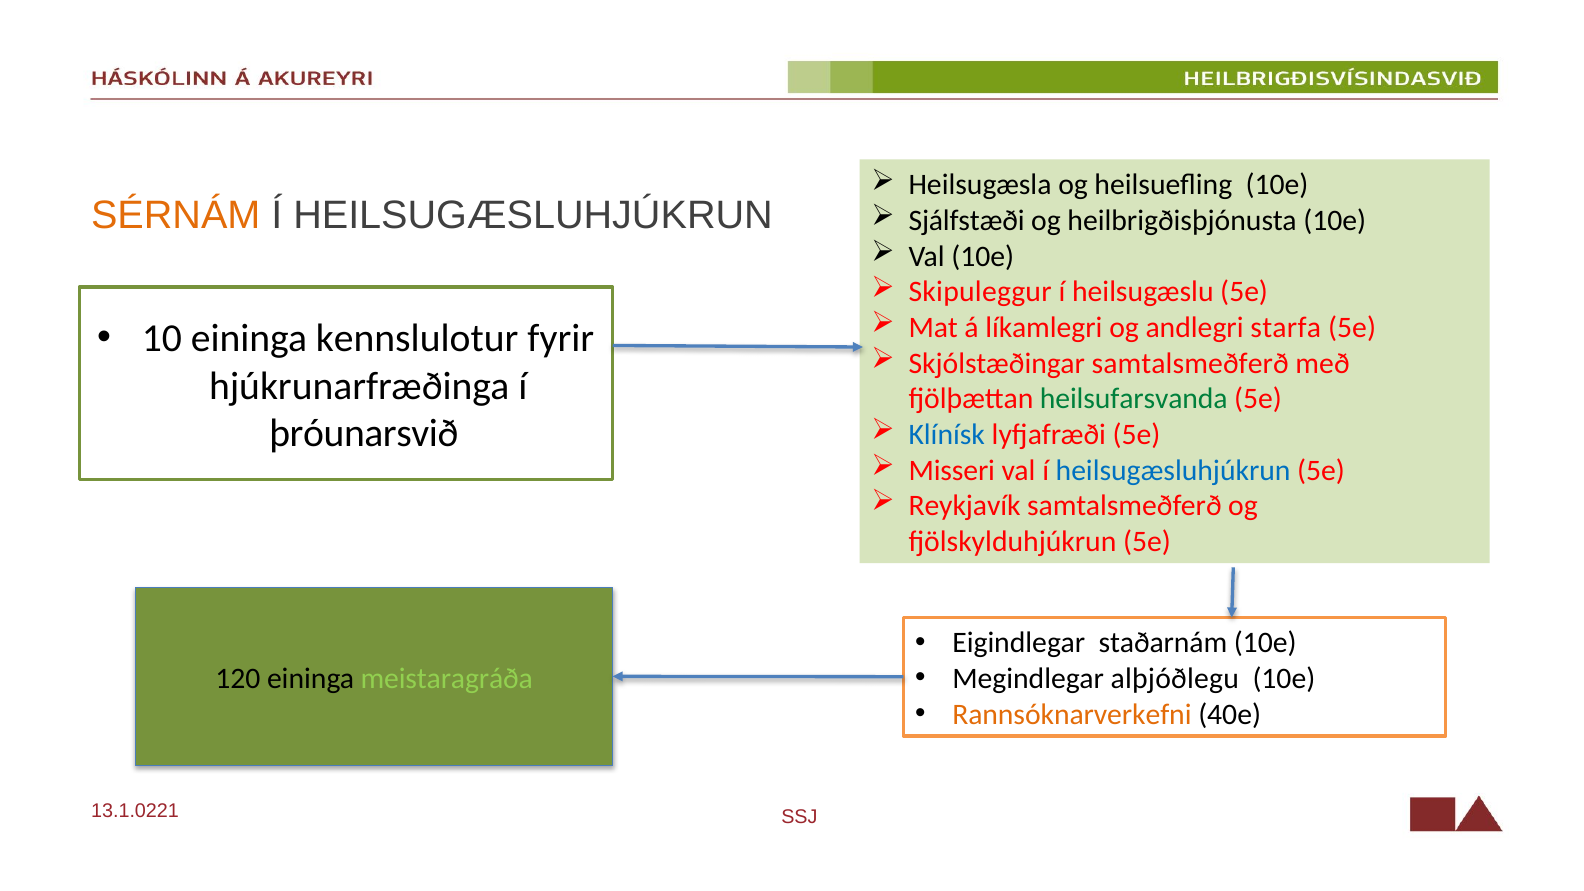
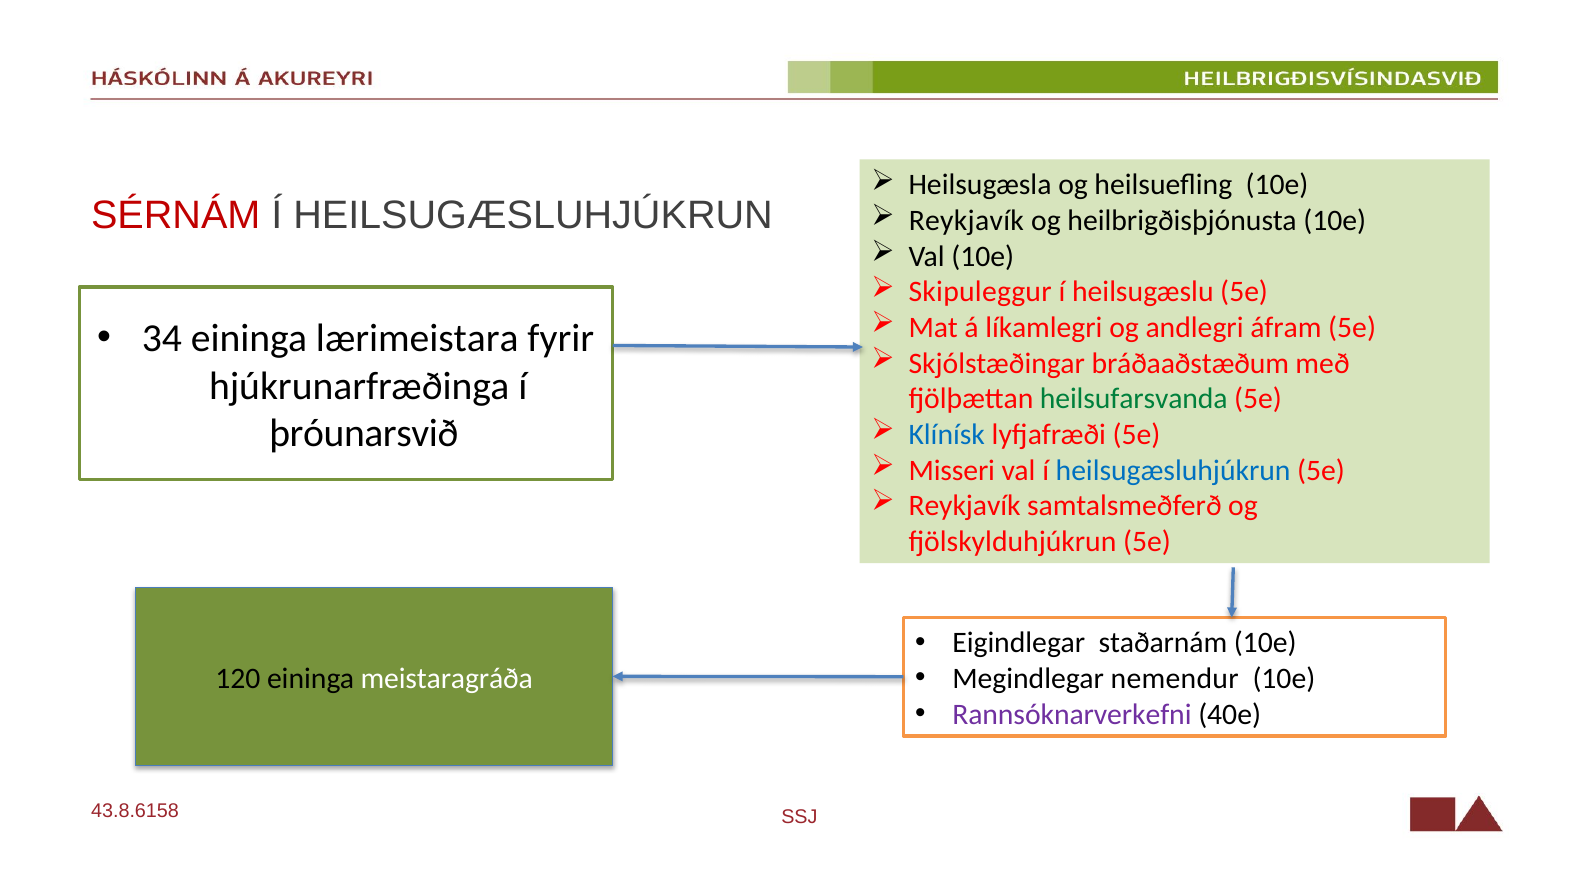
SÉRNÁM colour: orange -> red (176, 216)
Sjálfstæði: Sjálfstæði -> Reykjavík (966, 221)
starfa: starfa -> áfram (1286, 328)
10: 10 -> 34 (162, 339)
kennslulotur: kennslulotur -> lærimeistara (417, 339)
Skjólstæðingar samtalsmeðferð: samtalsmeðferð -> bráðaaðstæðum (1190, 363)
alþjóðlegu: alþjóðlegu -> nemendur (1175, 679)
meistaragráða colour: light green -> white (447, 678)
Rannsóknarverkefni colour: orange -> purple (1072, 714)
13.1.0221: 13.1.0221 -> 43.8.6158 (135, 811)
